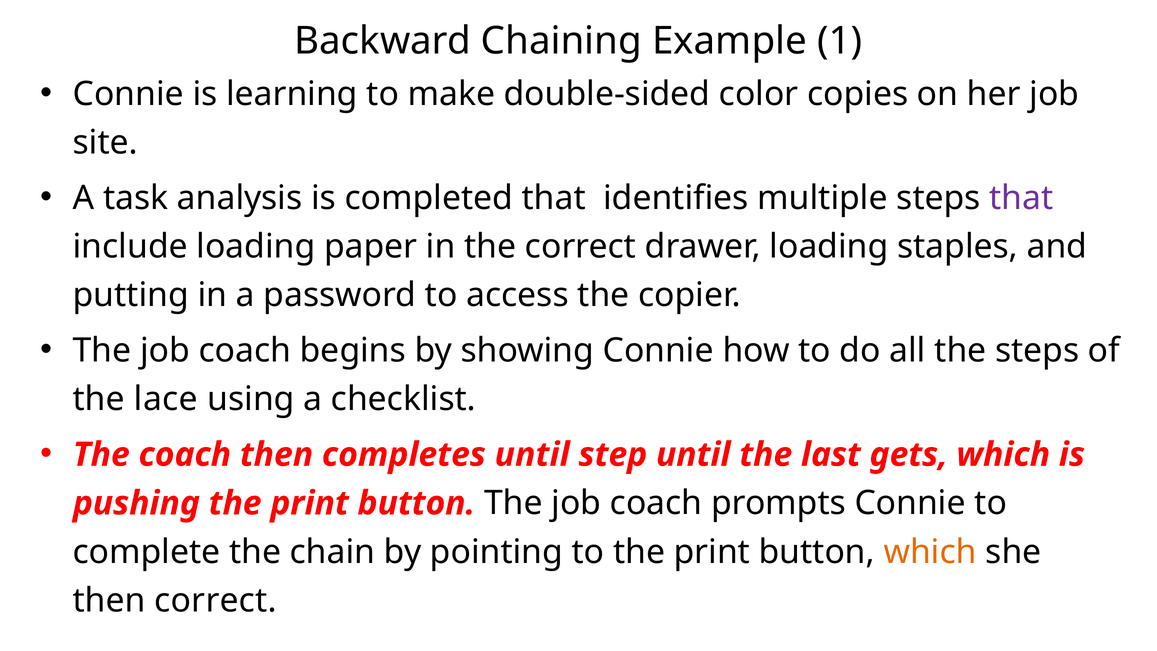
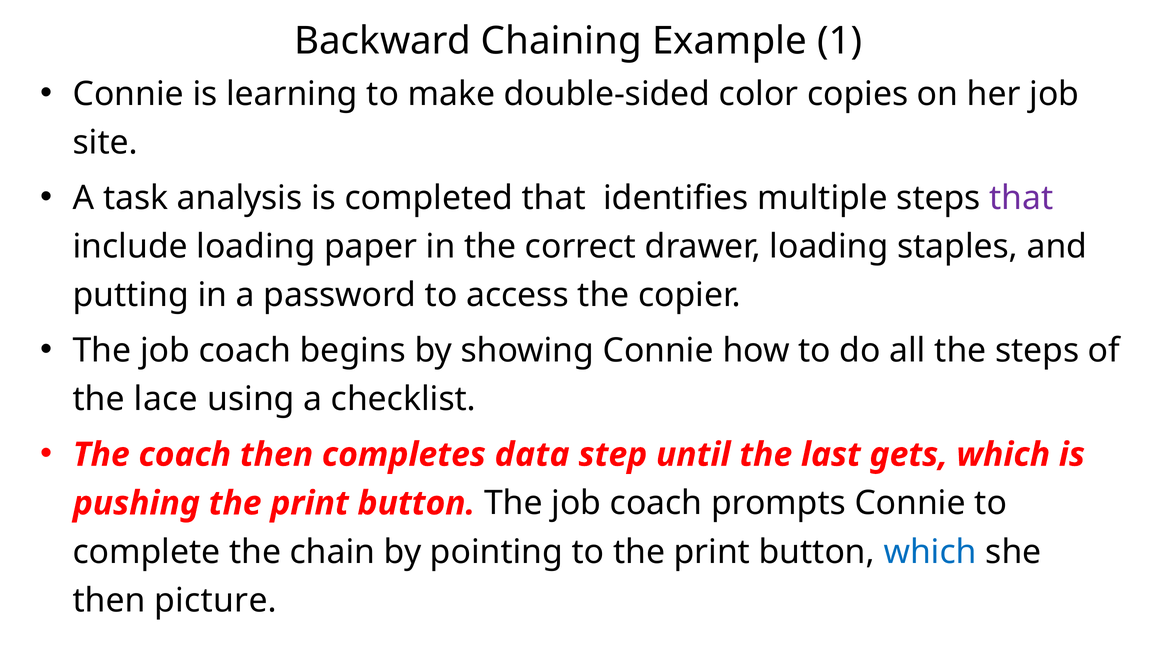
completes until: until -> data (532, 455)
which colour: orange -> blue (930, 552)
then correct: correct -> picture (216, 600)
